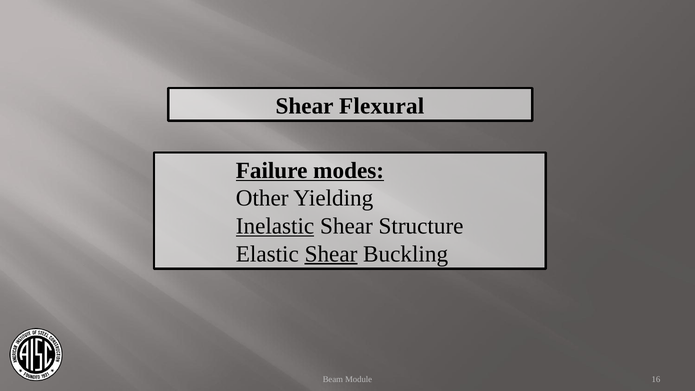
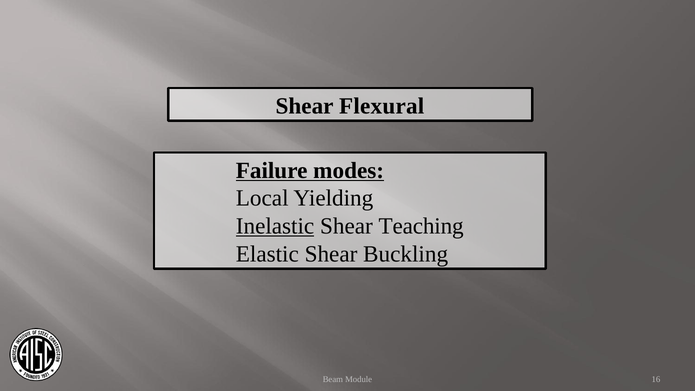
Other: Other -> Local (262, 198)
Structure: Structure -> Teaching (421, 226)
Shear underline: present -> none (331, 254)
